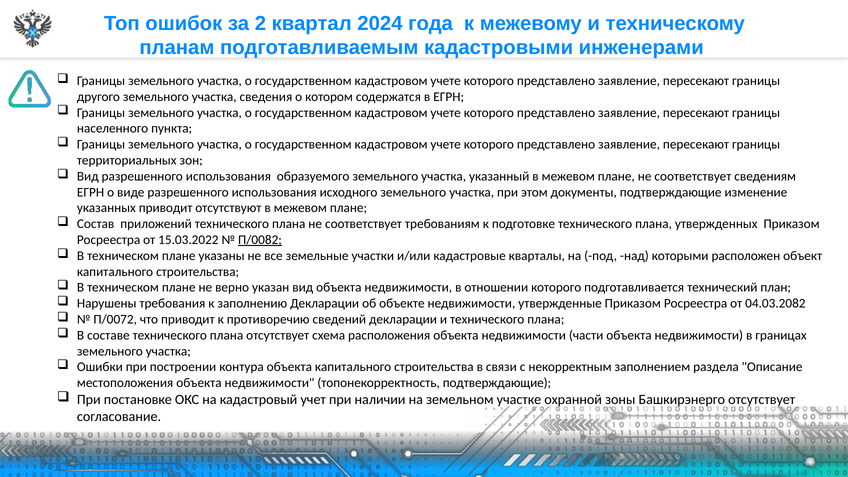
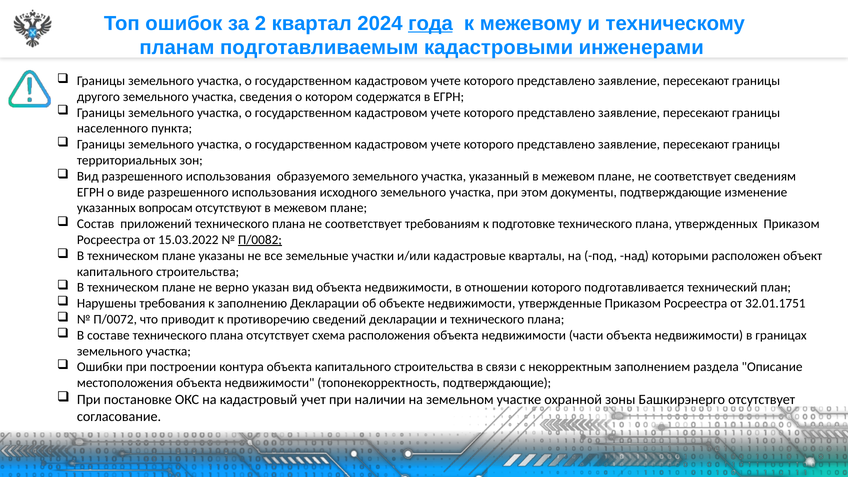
года underline: none -> present (431, 23)
указанных приводит: приводит -> вопросам (166, 208)
04.03.2082: 04.03.2082 -> 32.01.1751 (775, 303)
